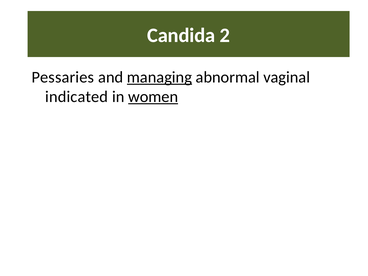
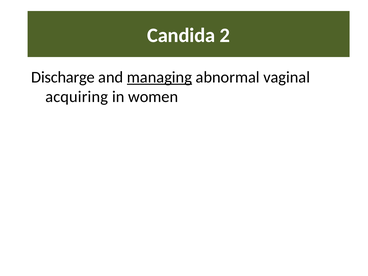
Pessaries: Pessaries -> Discharge (63, 77)
indicated: indicated -> acquiring (77, 97)
women underline: present -> none (153, 97)
